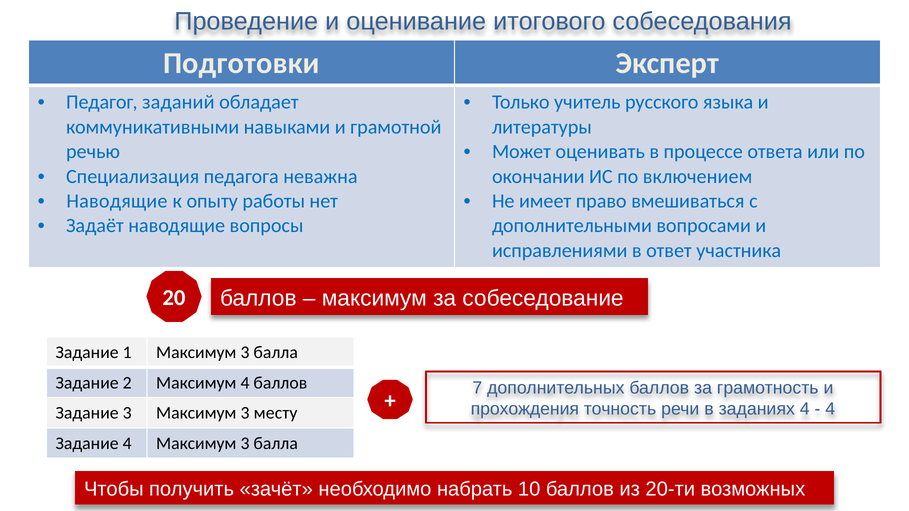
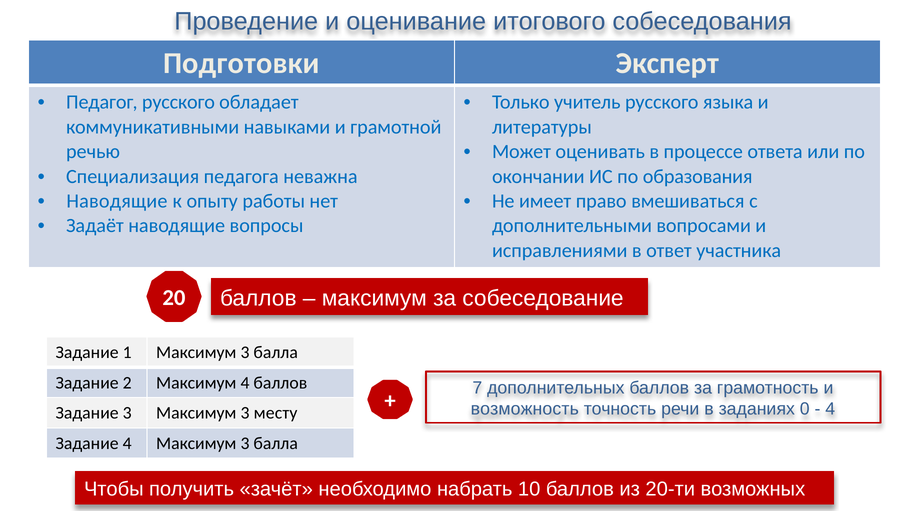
Педагог заданий: заданий -> русского (178, 102)
включением: включением -> образования (698, 176)
прохождения: прохождения -> возможность (525, 409)
заданиях 4: 4 -> 0 (805, 409)
